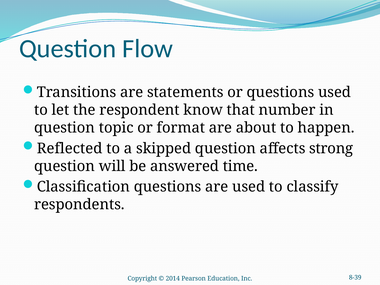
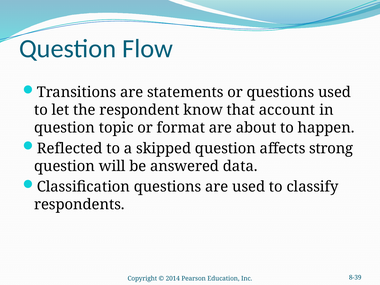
number: number -> account (287, 110)
time: time -> data (240, 166)
